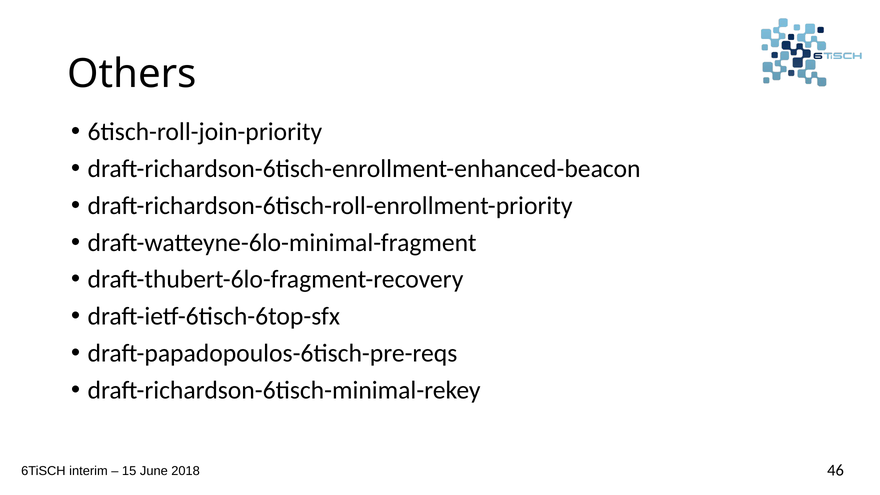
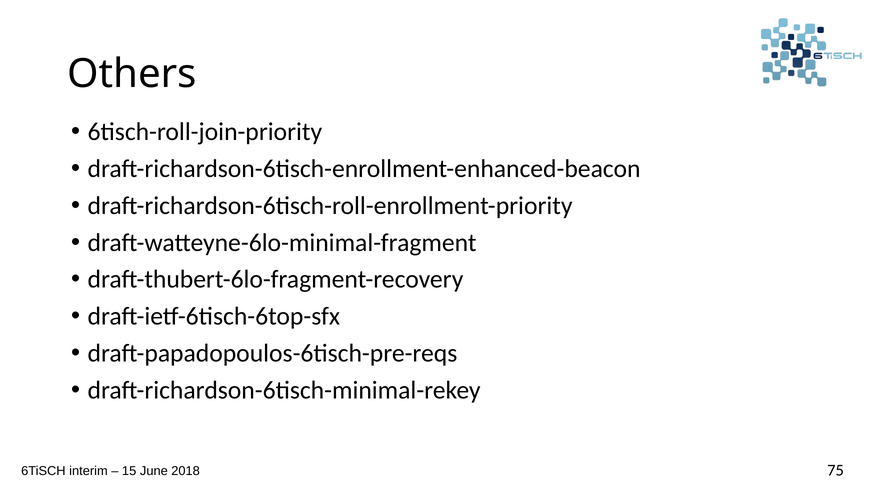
46: 46 -> 75 (836, 471)
